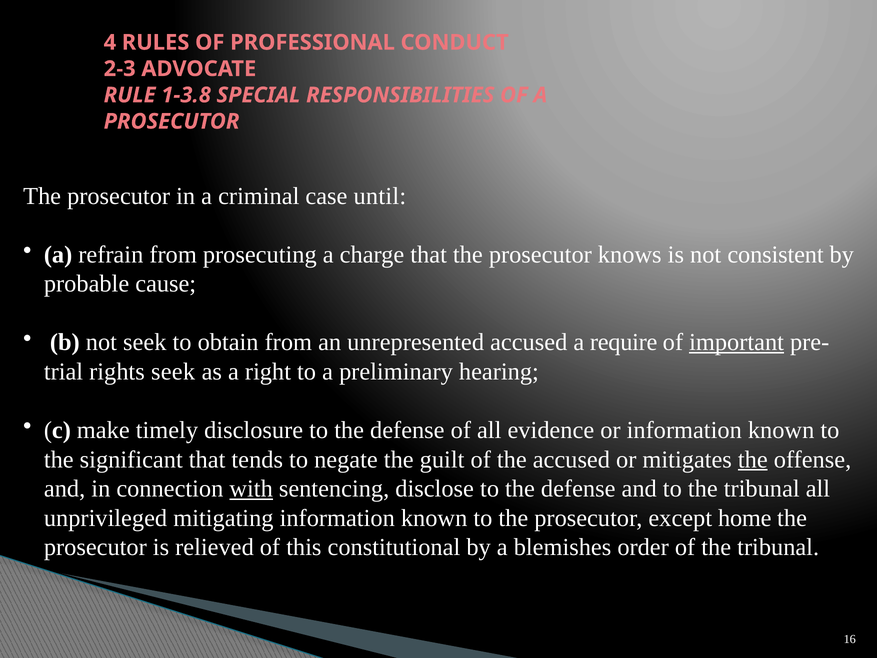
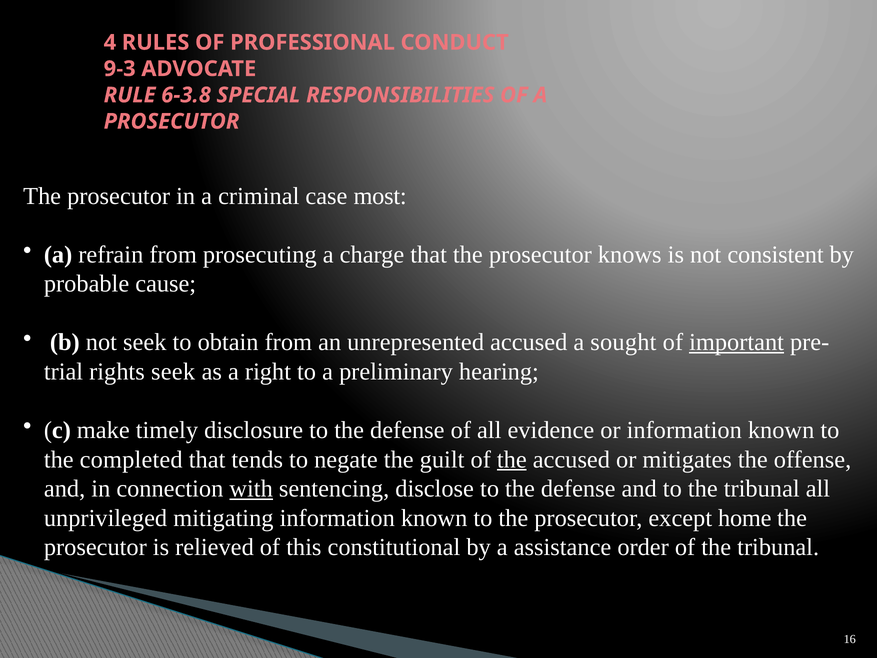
2-3: 2-3 -> 9-3 (120, 69)
1-3.8: 1-3.8 -> 6-3.8 (186, 95)
until: until -> most (380, 196)
require: require -> sought (623, 342)
significant: significant -> completed (131, 459)
the underline: none -> present (512, 459)
the underline: present -> none (753, 459)
blemishes: blemishes -> assistance (563, 547)
